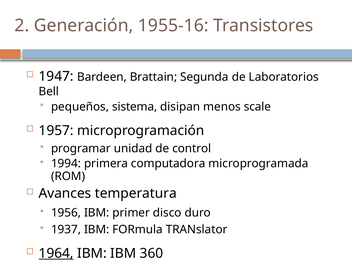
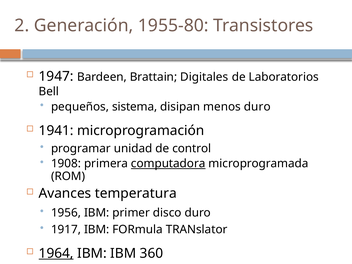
1955-16: 1955-16 -> 1955-80 (173, 26)
Segunda: Segunda -> Digitales (204, 77)
menos scale: scale -> duro (257, 107)
1957: 1957 -> 1941 (56, 131)
1994: 1994 -> 1908 (66, 164)
computadora underline: none -> present (168, 164)
1937: 1937 -> 1917 (66, 230)
